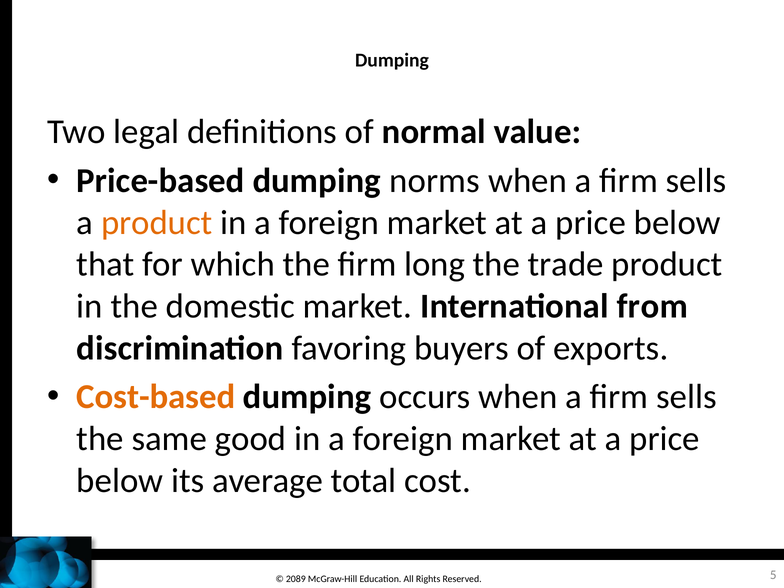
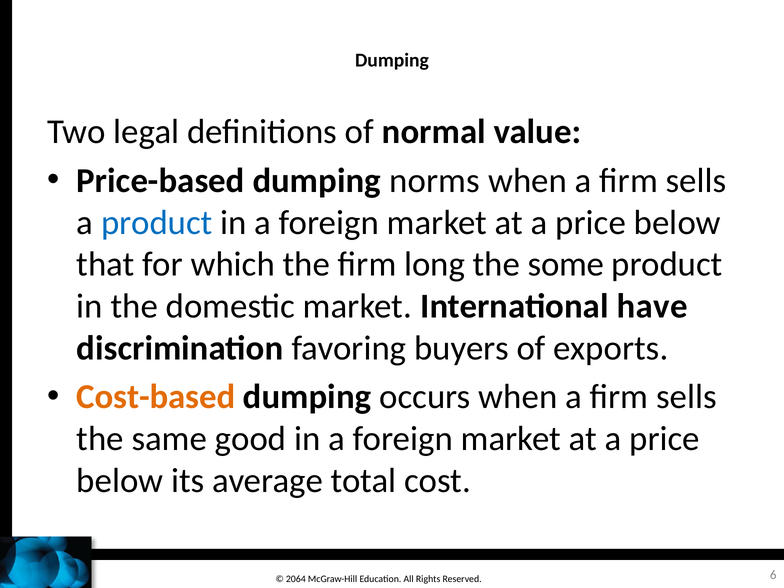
product colour: orange -> blue (157, 223)
trade: trade -> some (566, 264)
from: from -> have (652, 306)
2089: 2089 -> 2064 (296, 579)
5: 5 -> 6 (773, 575)
